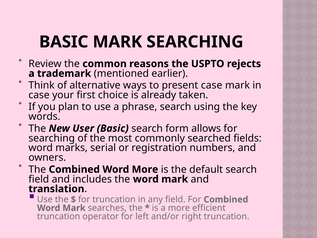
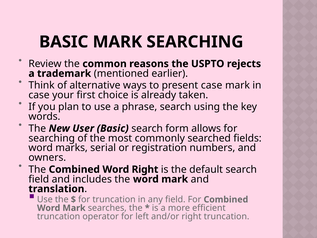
Word More: More -> Right (145, 169)
